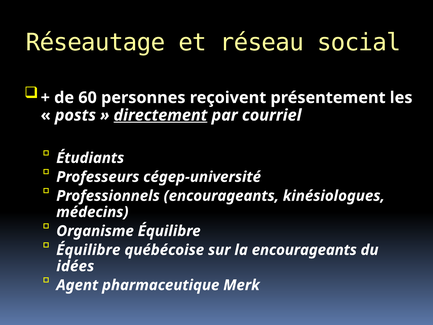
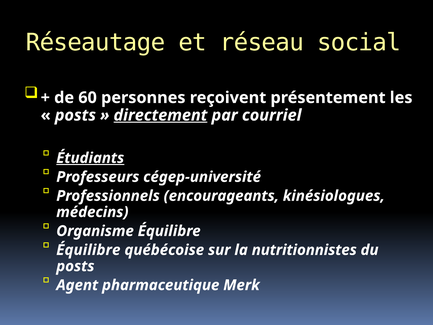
Étudiants underline: none -> present (90, 158)
la encourageants: encourageants -> nutritionnistes (304, 250)
idées: idées -> posts (75, 266)
